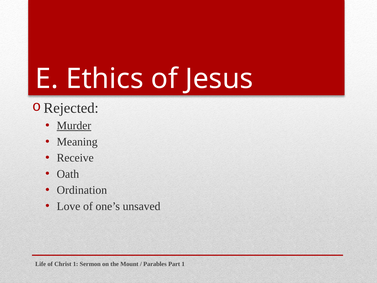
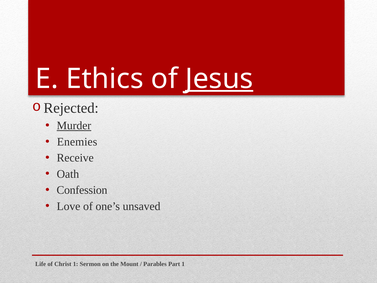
Jesus underline: none -> present (219, 79)
Meaning: Meaning -> Enemies (77, 142)
Ordination: Ordination -> Confession (82, 190)
